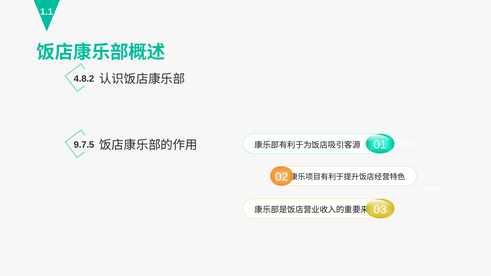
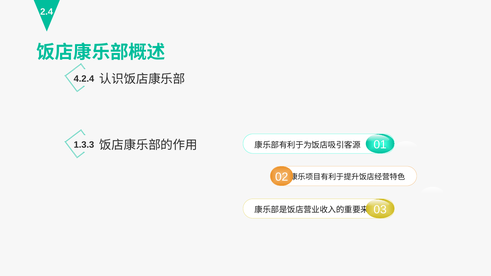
1.1: 1.1 -> 2.4 (47, 12)
4.8.2: 4.8.2 -> 4.2.4 (84, 79)
9.7.5: 9.7.5 -> 1.3.3 (84, 145)
